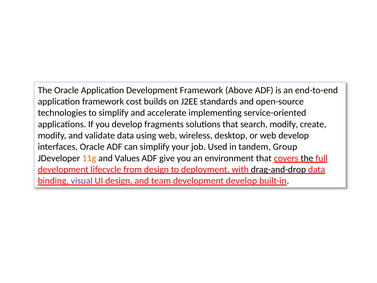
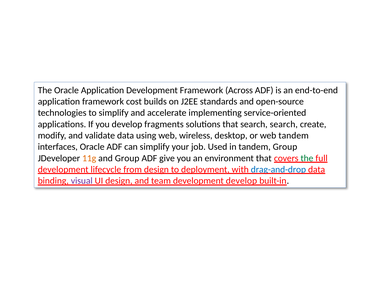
Above: Above -> Across (239, 90)
search modify: modify -> search (284, 124)
web develop: develop -> tandem (294, 135)
and Values: Values -> Group (127, 158)
the colour: black -> green (307, 158)
drag-and-drop colour: black -> blue (278, 169)
